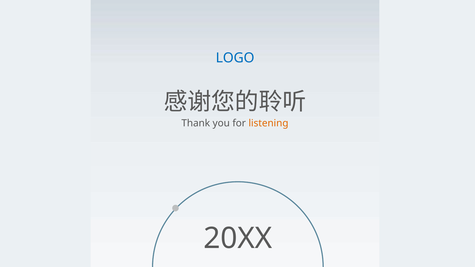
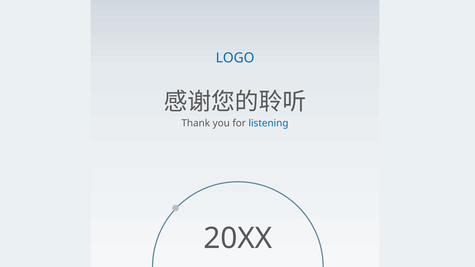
listening colour: orange -> blue (268, 123)
